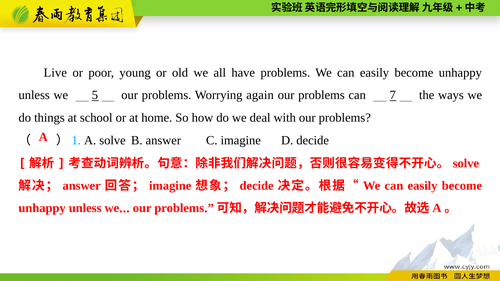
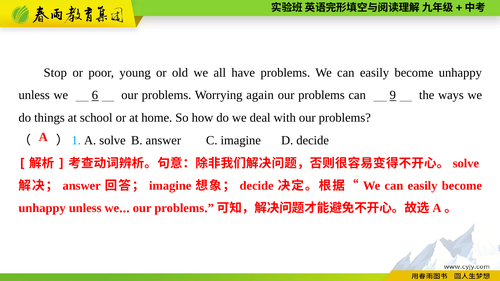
Live: Live -> Stop (55, 73)
5: 5 -> 6 (95, 95)
7: 7 -> 9 (393, 95)
